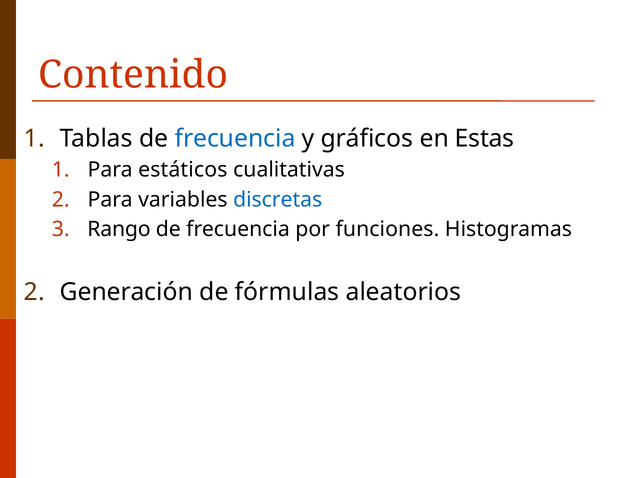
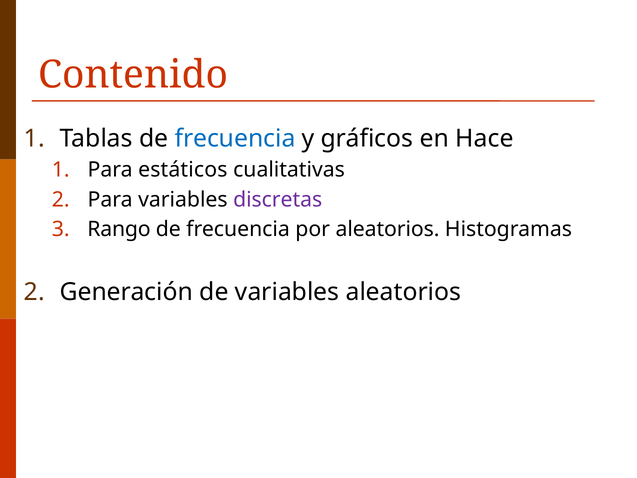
Estas: Estas -> Hace (484, 138)
discretas colour: blue -> purple (278, 200)
por funciones: funciones -> aleatorios (388, 229)
de fórmulas: fórmulas -> variables (287, 292)
